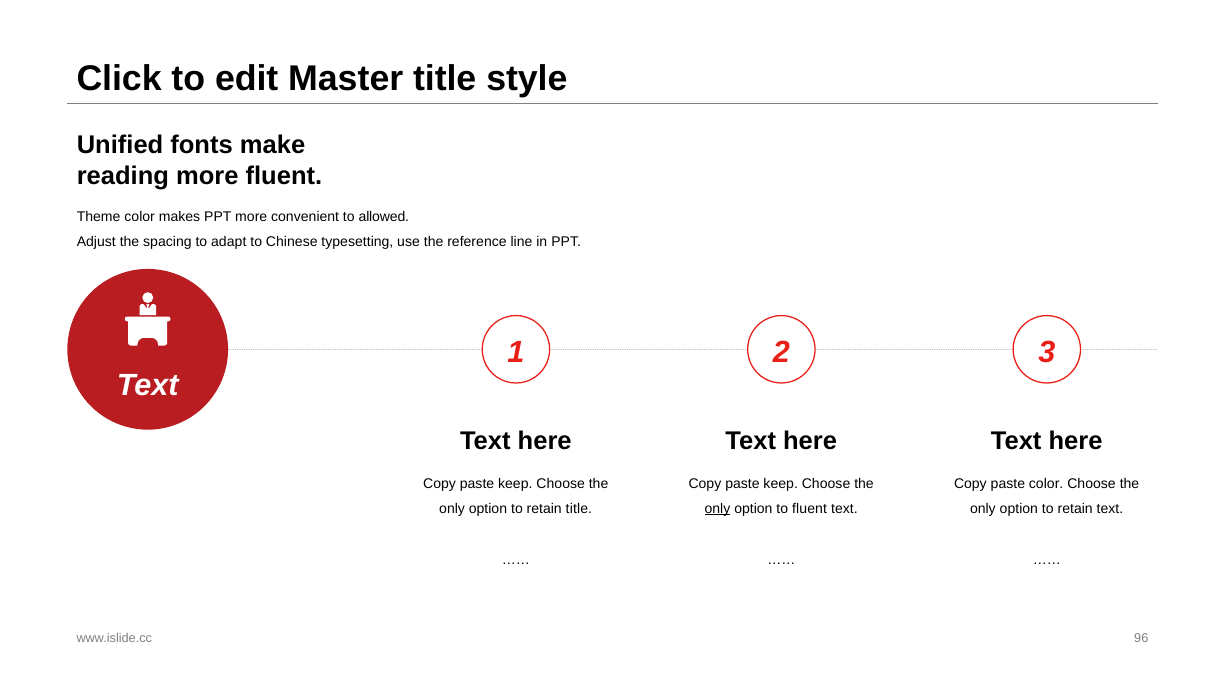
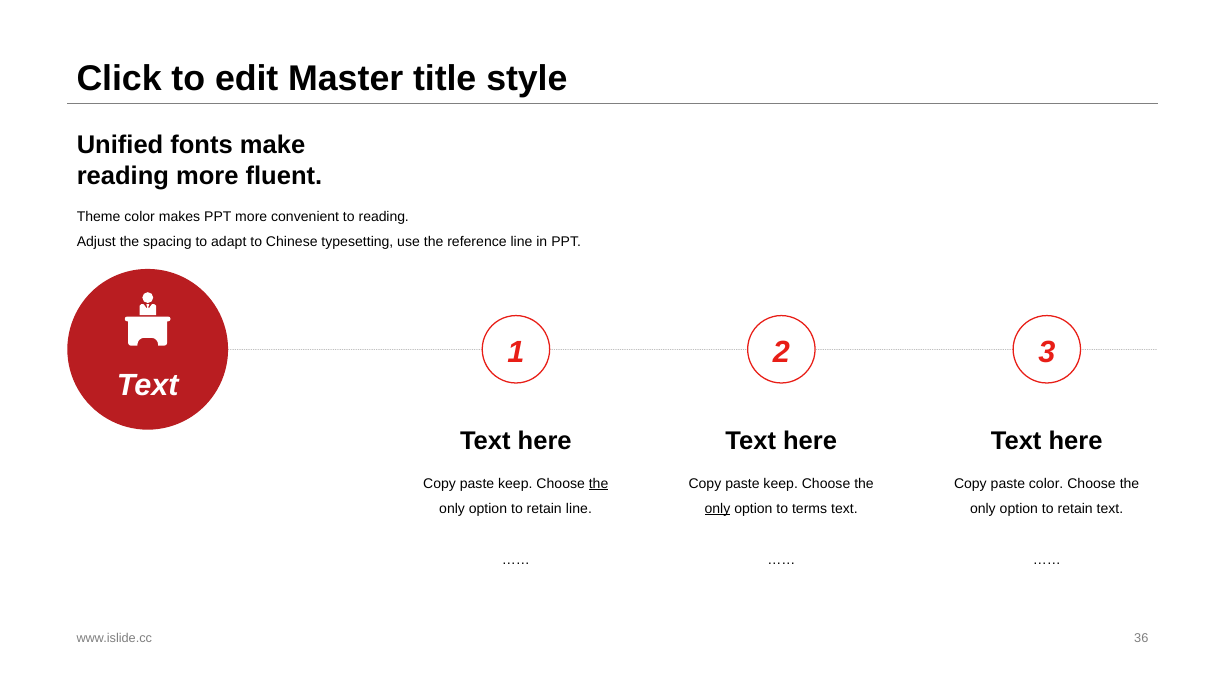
to allowed: allowed -> reading (384, 216)
the underline: none -> present (599, 484)
retain title: title -> line (579, 509)
to fluent: fluent -> terms (810, 509)
96: 96 -> 36 (1141, 638)
